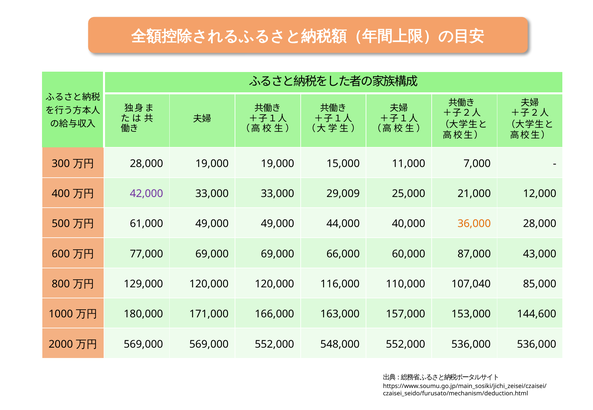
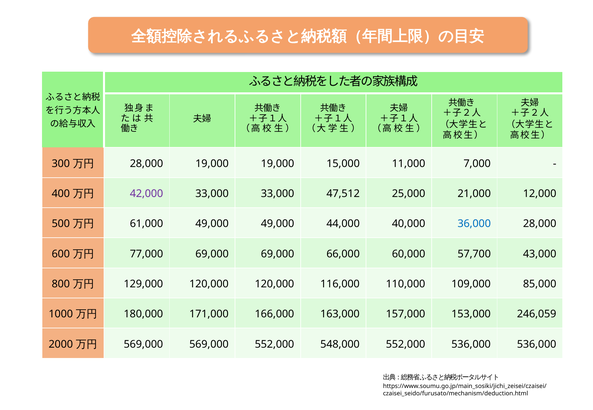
29,009: 29,009 -> 47,512 (343, 194)
36,000 colour: orange -> blue (474, 224)
87,000: 87,000 -> 57,700 (474, 254)
107,040: 107,040 -> 109,000 (471, 284)
144,600: 144,600 -> 246,059 (537, 315)
